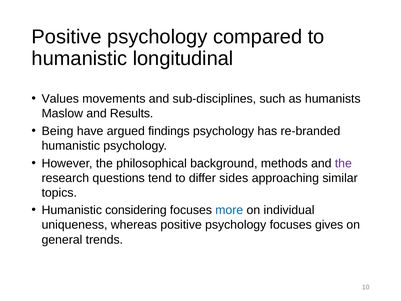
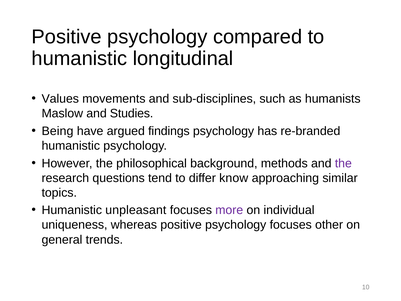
Results: Results -> Studies (132, 114)
sides: sides -> know (234, 178)
considering: considering -> unpleasant (136, 210)
more colour: blue -> purple (229, 210)
gives: gives -> other (329, 225)
